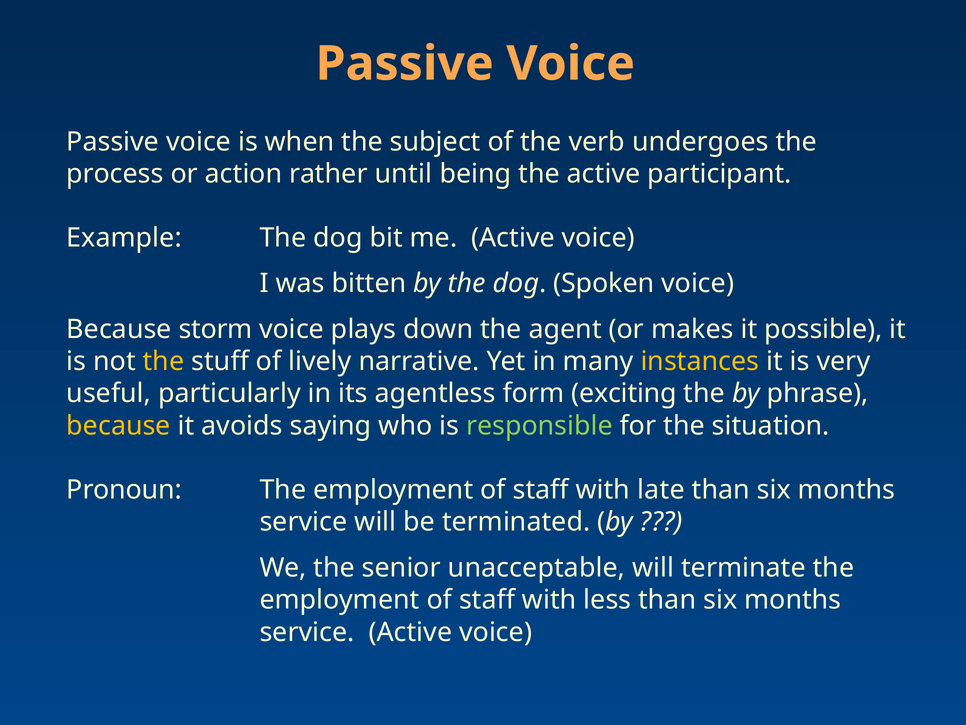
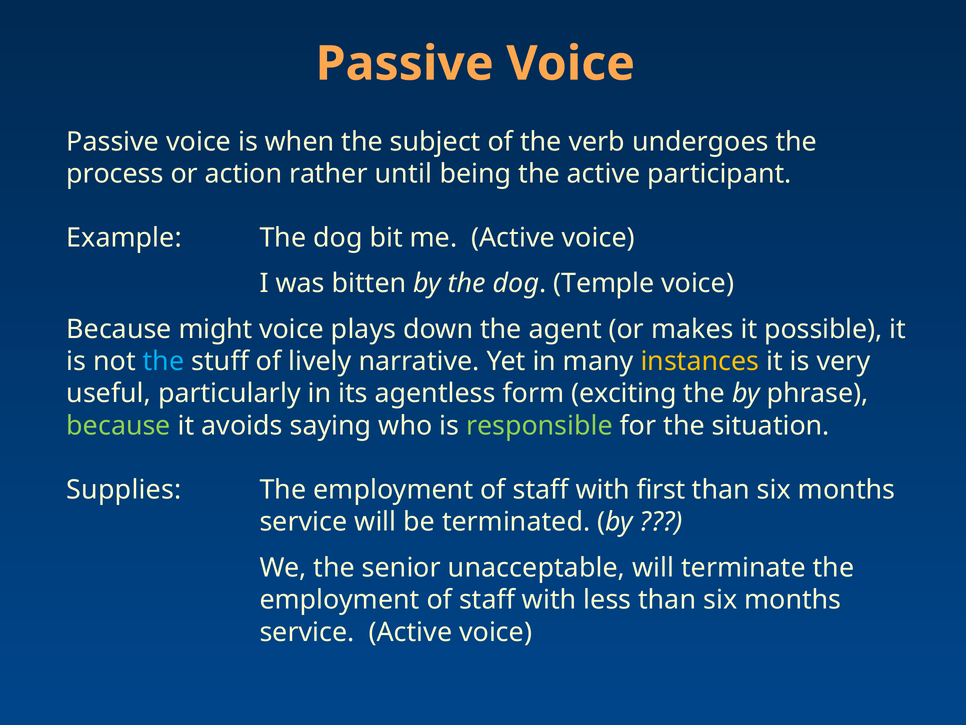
Spoken: Spoken -> Temple (604, 283)
storm: storm -> might (216, 329)
the colour: yellow -> light blue (163, 361)
because colour: yellow -> light green (119, 426)
Pronoun: Pronoun -> Supplies (124, 489)
late: late -> first (661, 489)
